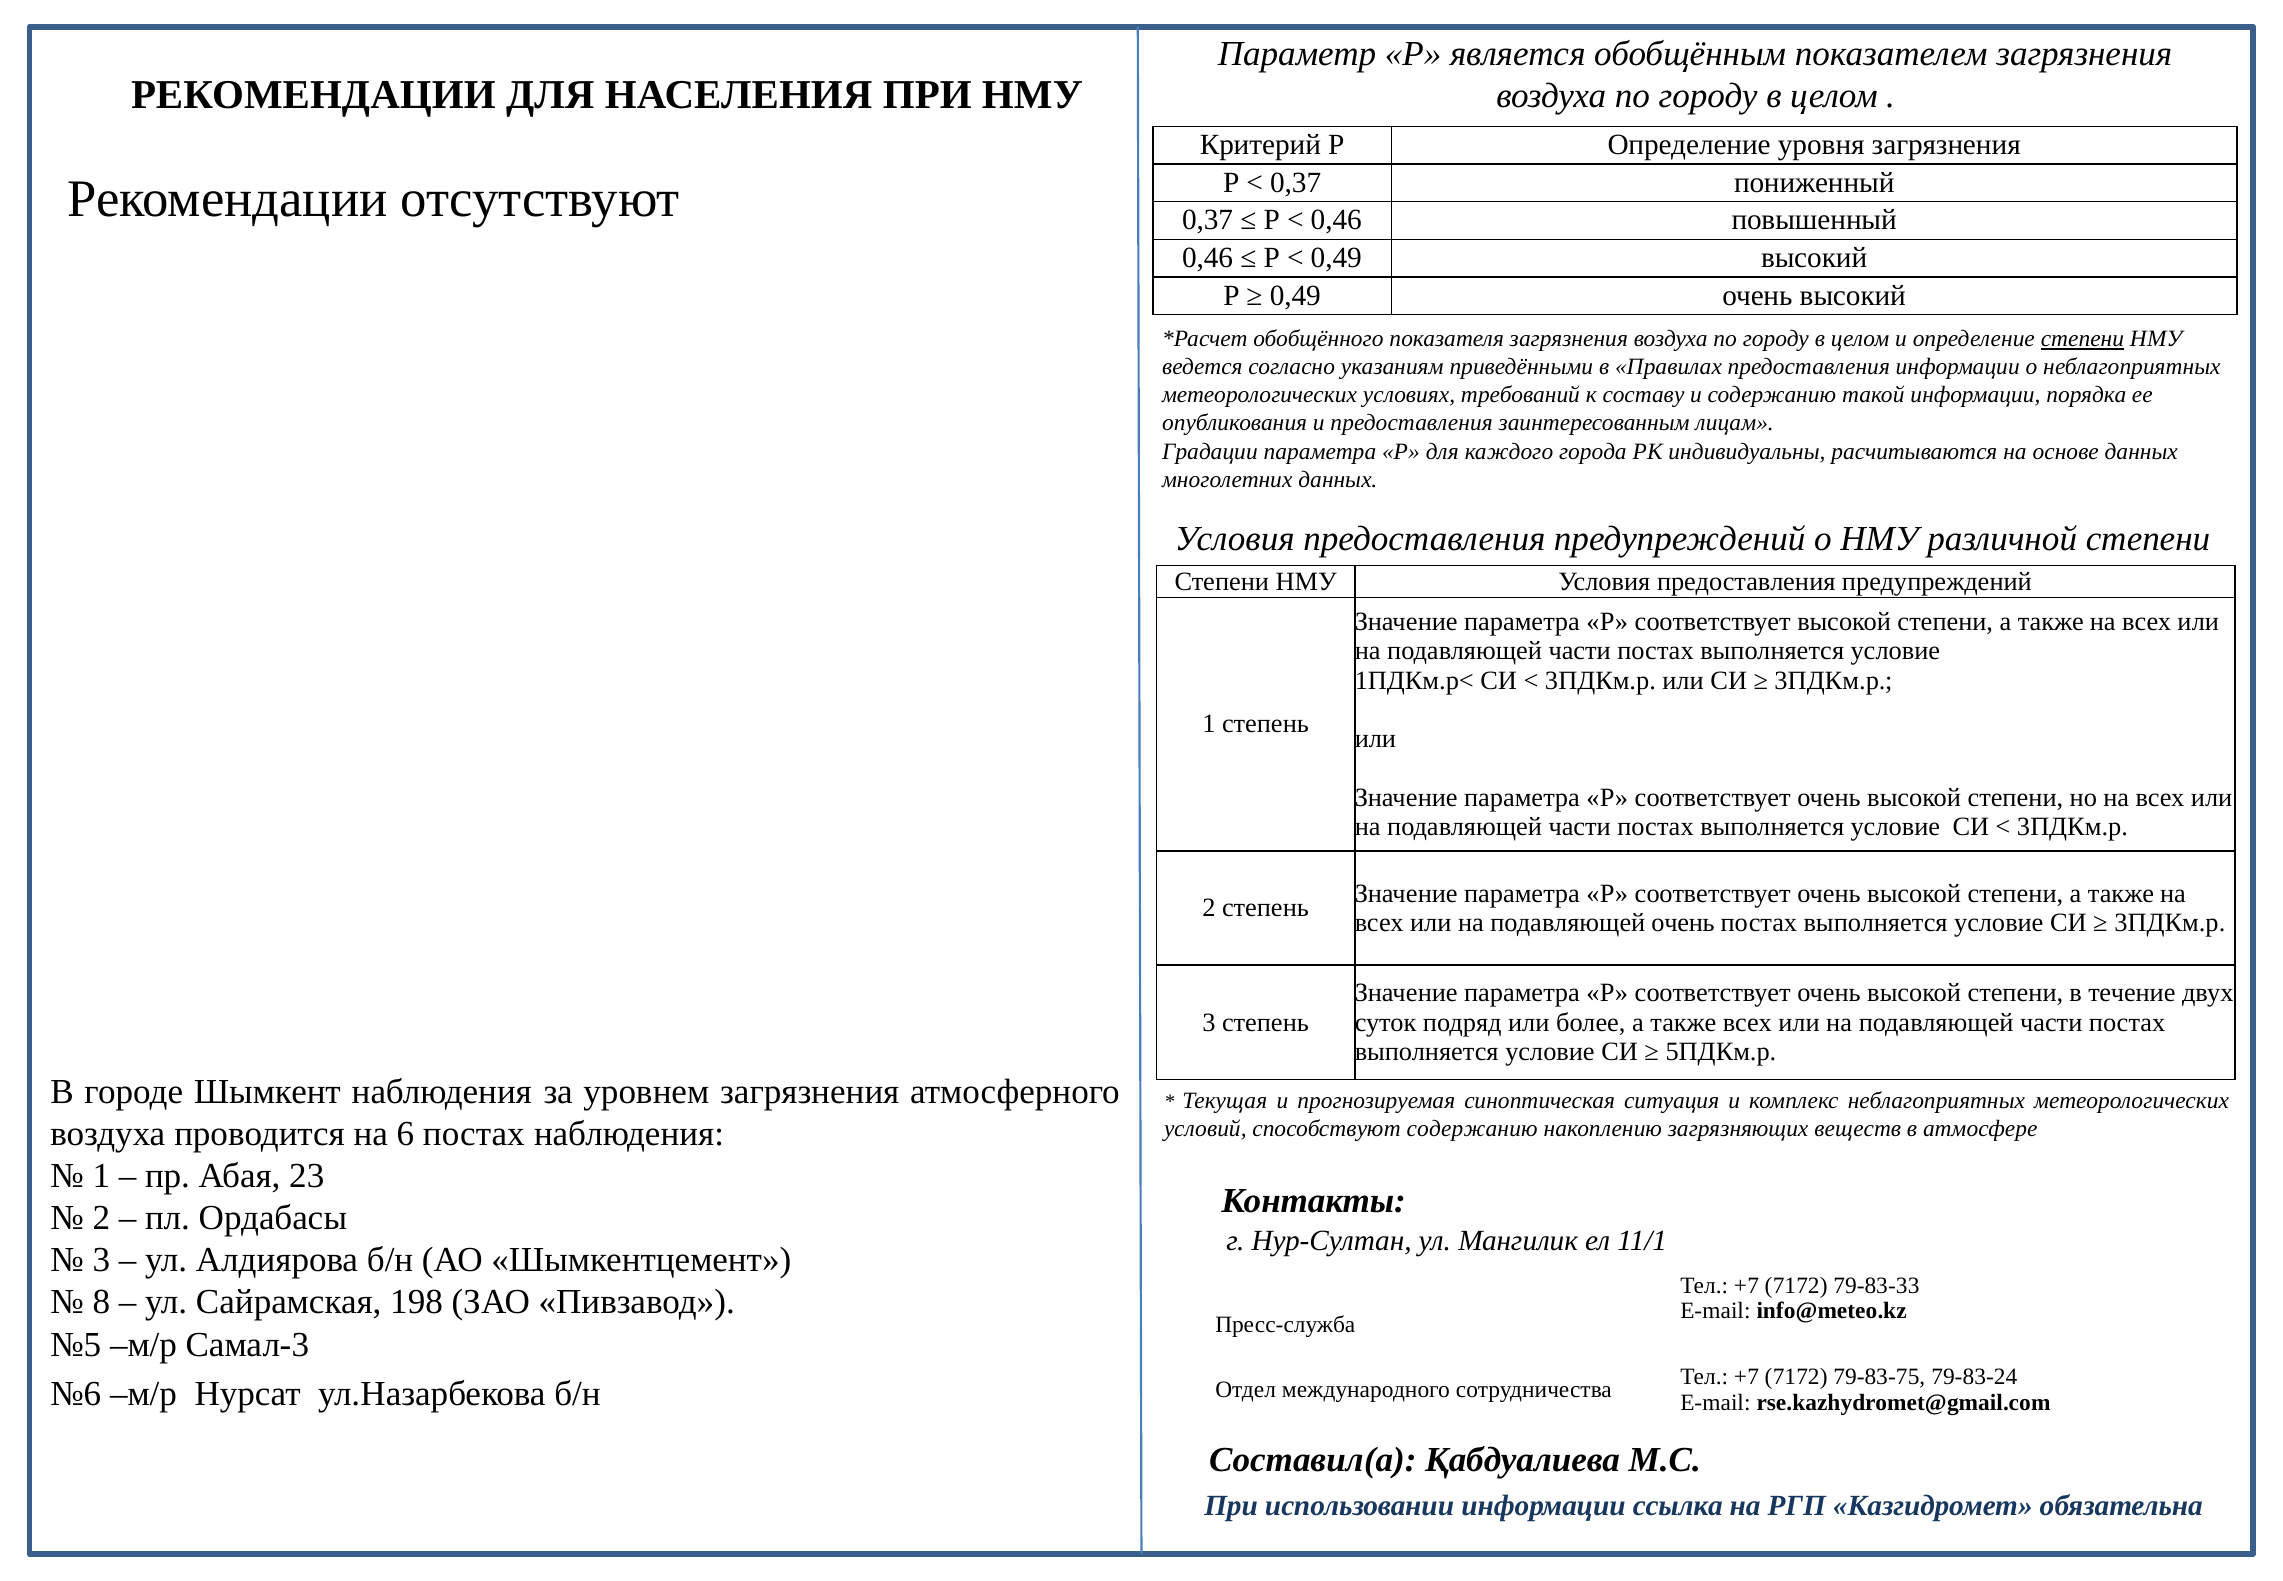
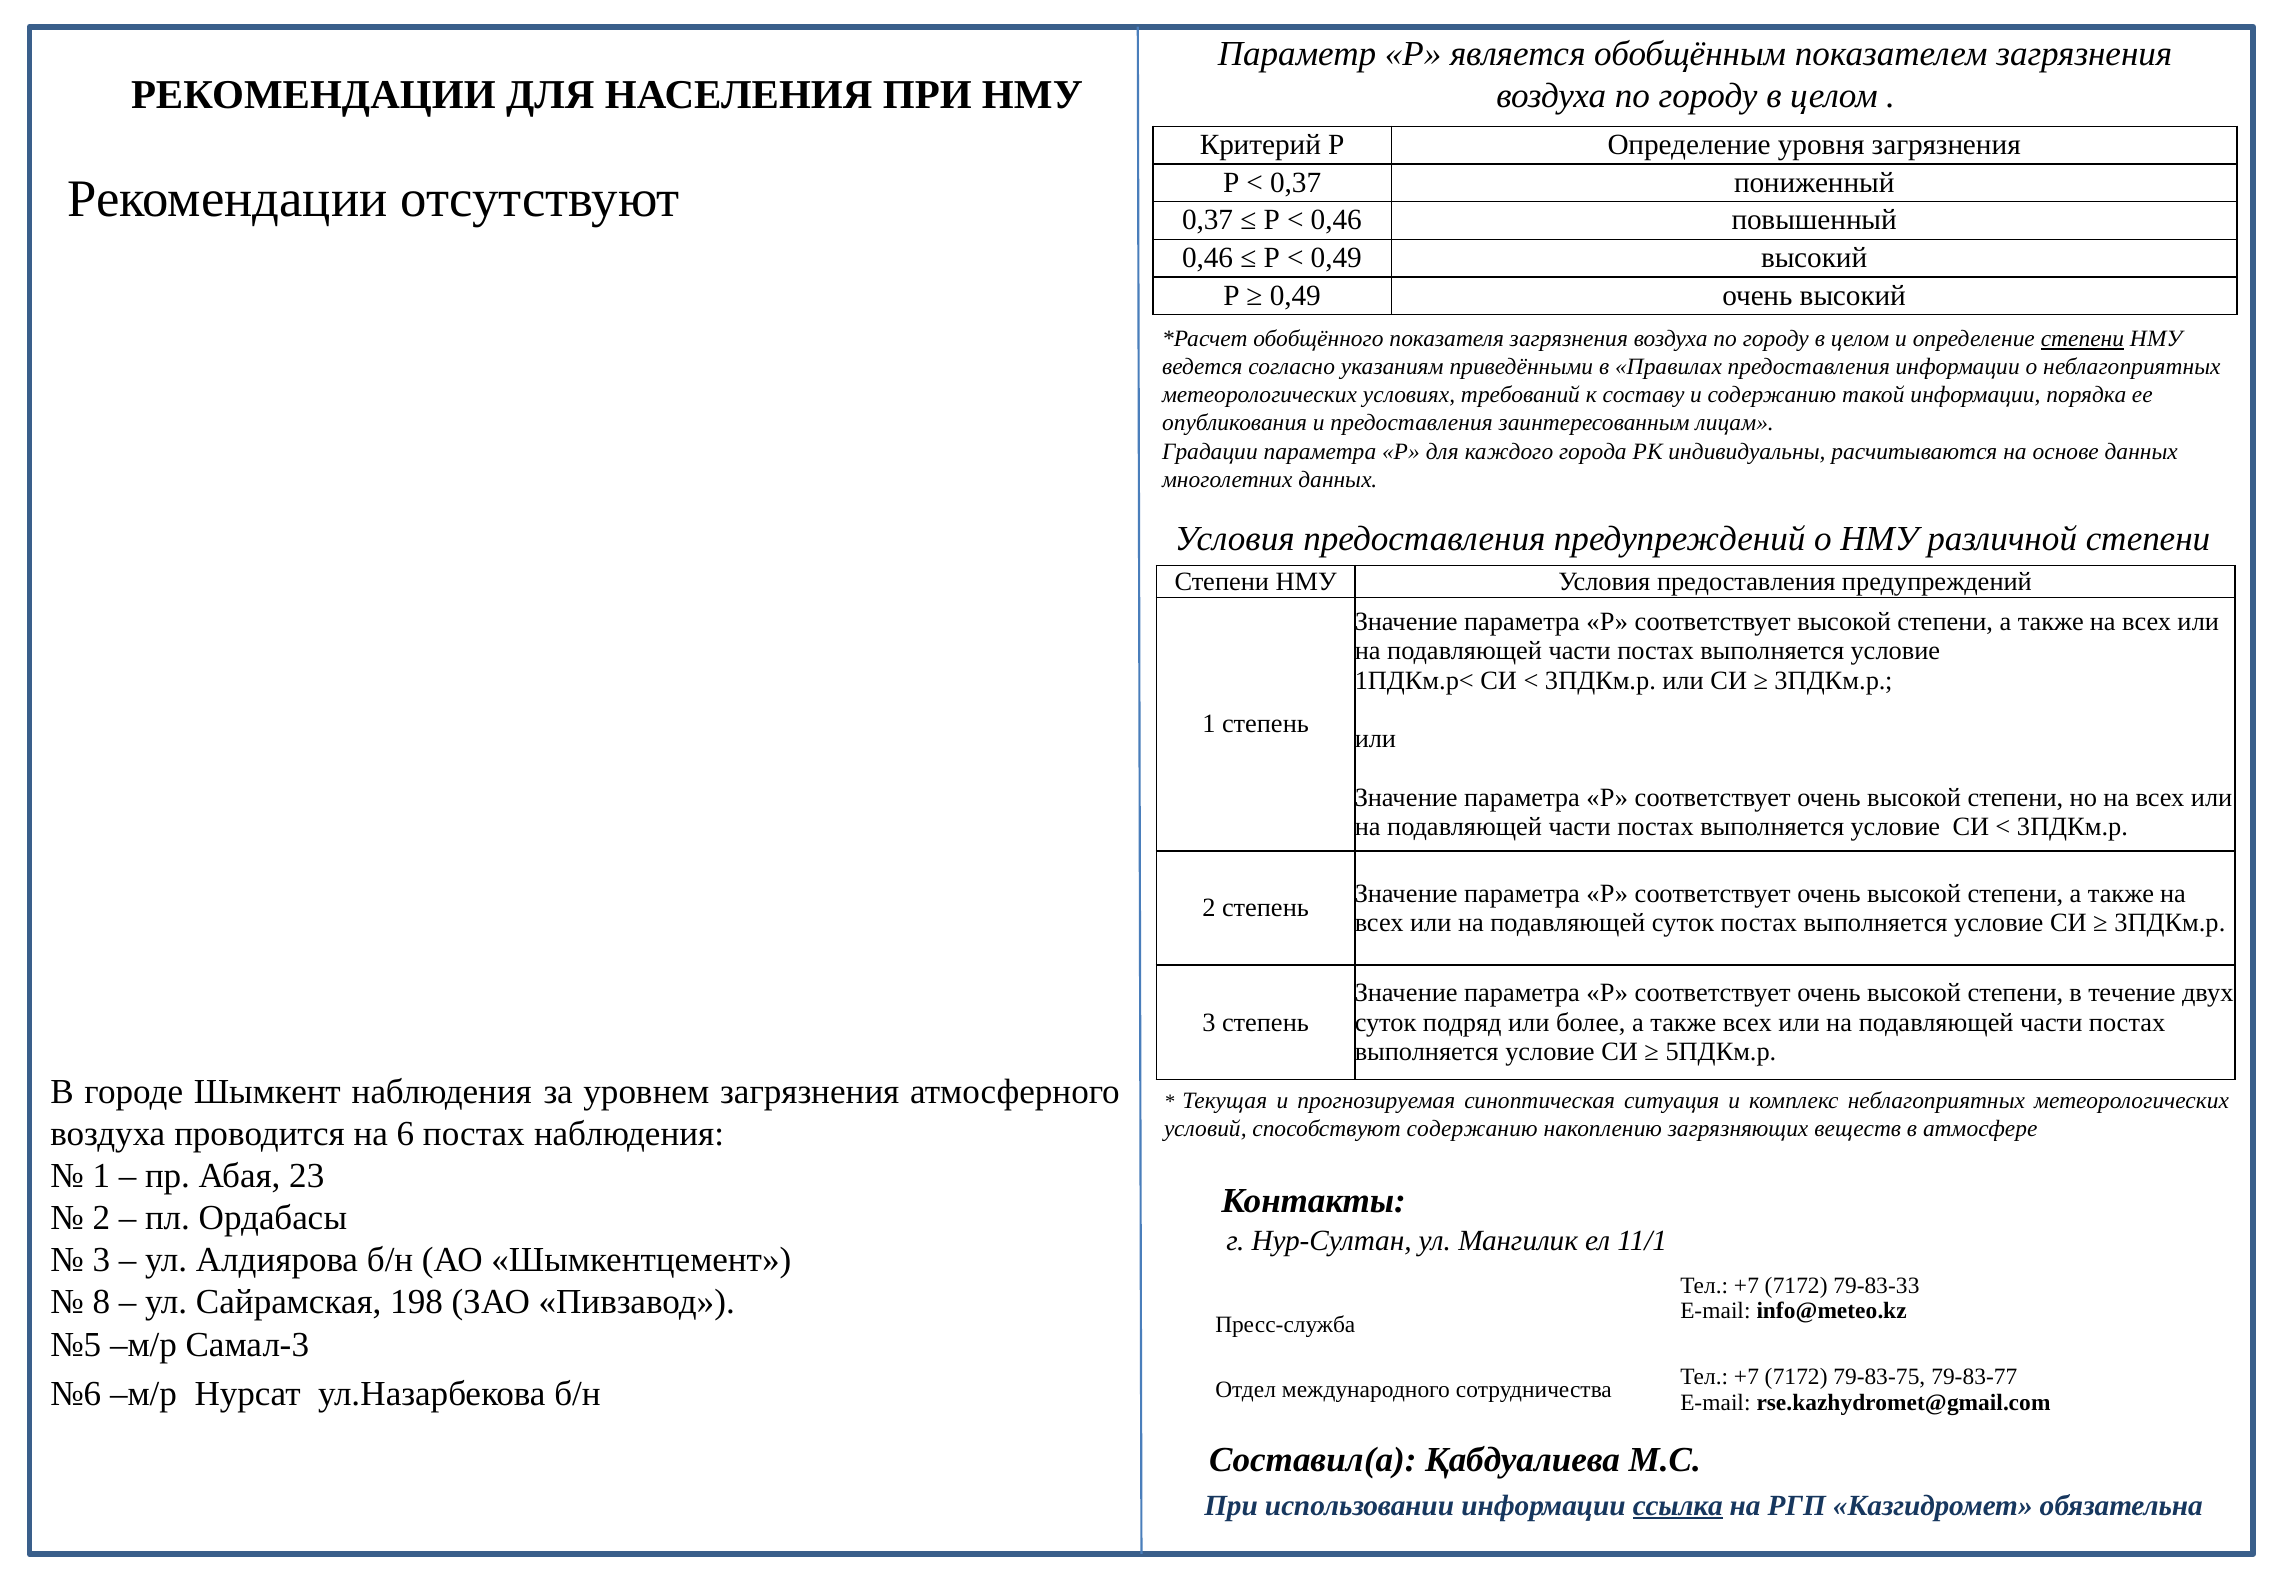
подавляющей очень: очень -> суток (1683, 923)
79-83-24: 79-83-24 -> 79-83-77 (1974, 1376)
ссылка underline: none -> present (1678, 1505)
